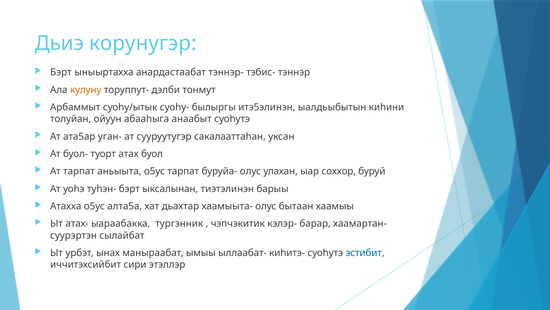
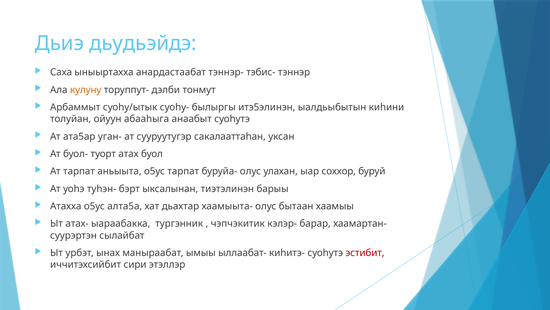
корунугэр: корунугэр -> дьудьэйдэ (143, 43)
Бэрт: Бэрт -> Саха (61, 72)
эстибит colour: blue -> red (365, 252)
